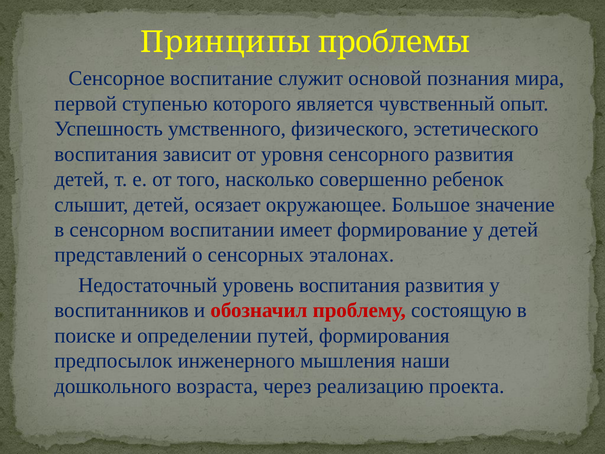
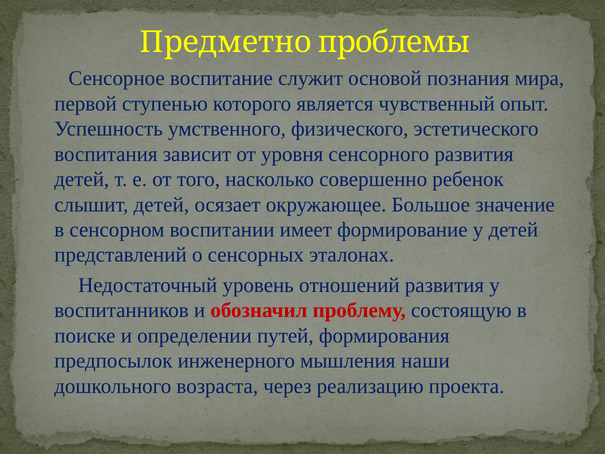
Принципы: Принципы -> Предметно (226, 42)
уровень воспитания: воспитания -> отношений (349, 285)
